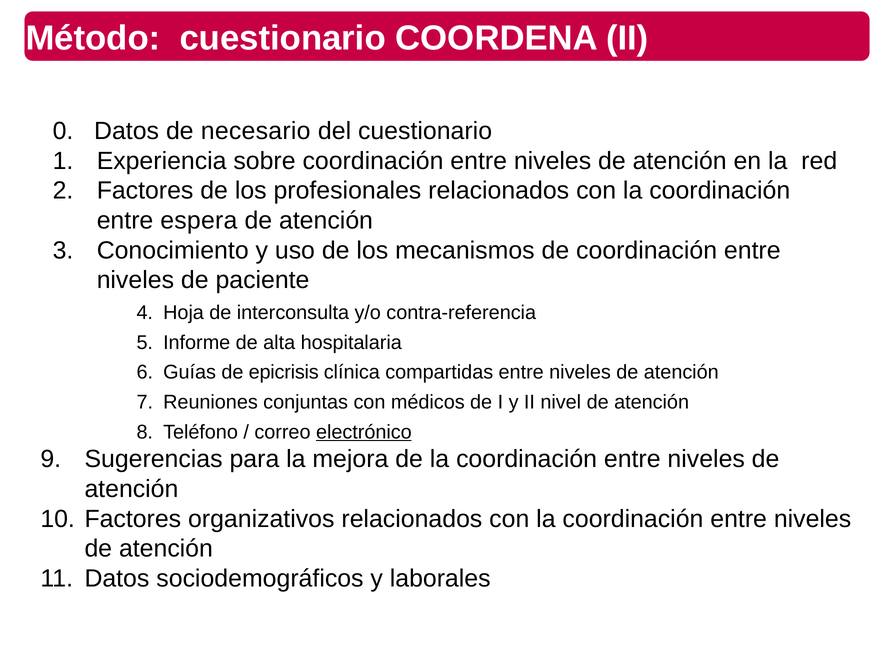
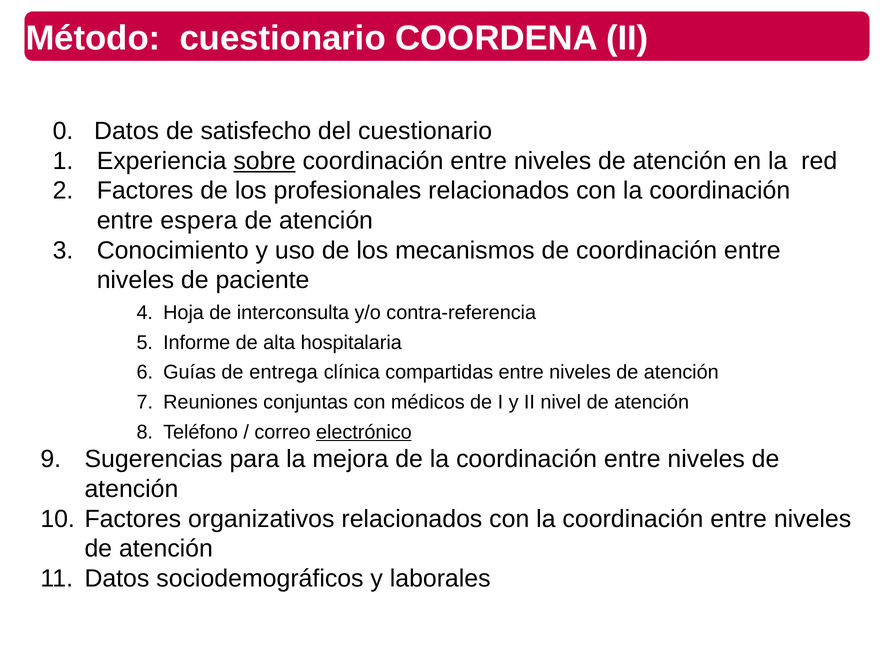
necesario: necesario -> satisfecho (256, 131)
sobre underline: none -> present (264, 161)
epicrisis: epicrisis -> entrega (284, 372)
